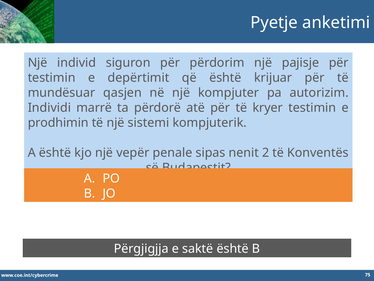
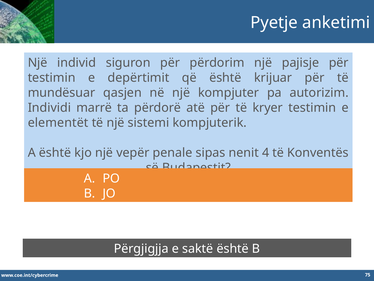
prodhimin: prodhimin -> elementët (58, 122)
2: 2 -> 4 (266, 152)
